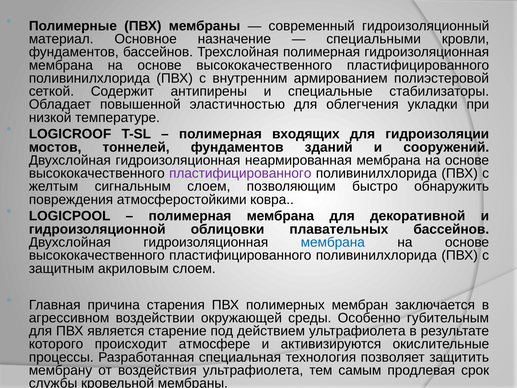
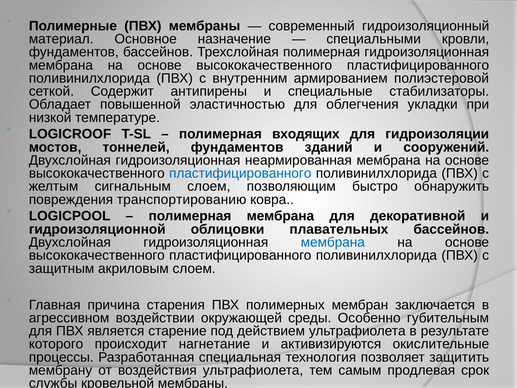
пластифицированного colour: purple -> blue (240, 173)
атмосферостойкими: атмосферостойкими -> транспортированию (182, 199)
атмосфере: атмосфере -> нагнетание (214, 344)
